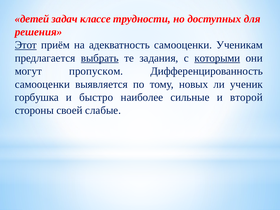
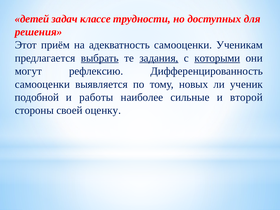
Этот underline: present -> none (26, 45)
задания underline: none -> present (159, 58)
пропуском: пропуском -> рефлексию (96, 71)
горбушка: горбушка -> подобной (37, 97)
быстро: быстро -> работы (96, 97)
слабые: слабые -> оценку (103, 110)
